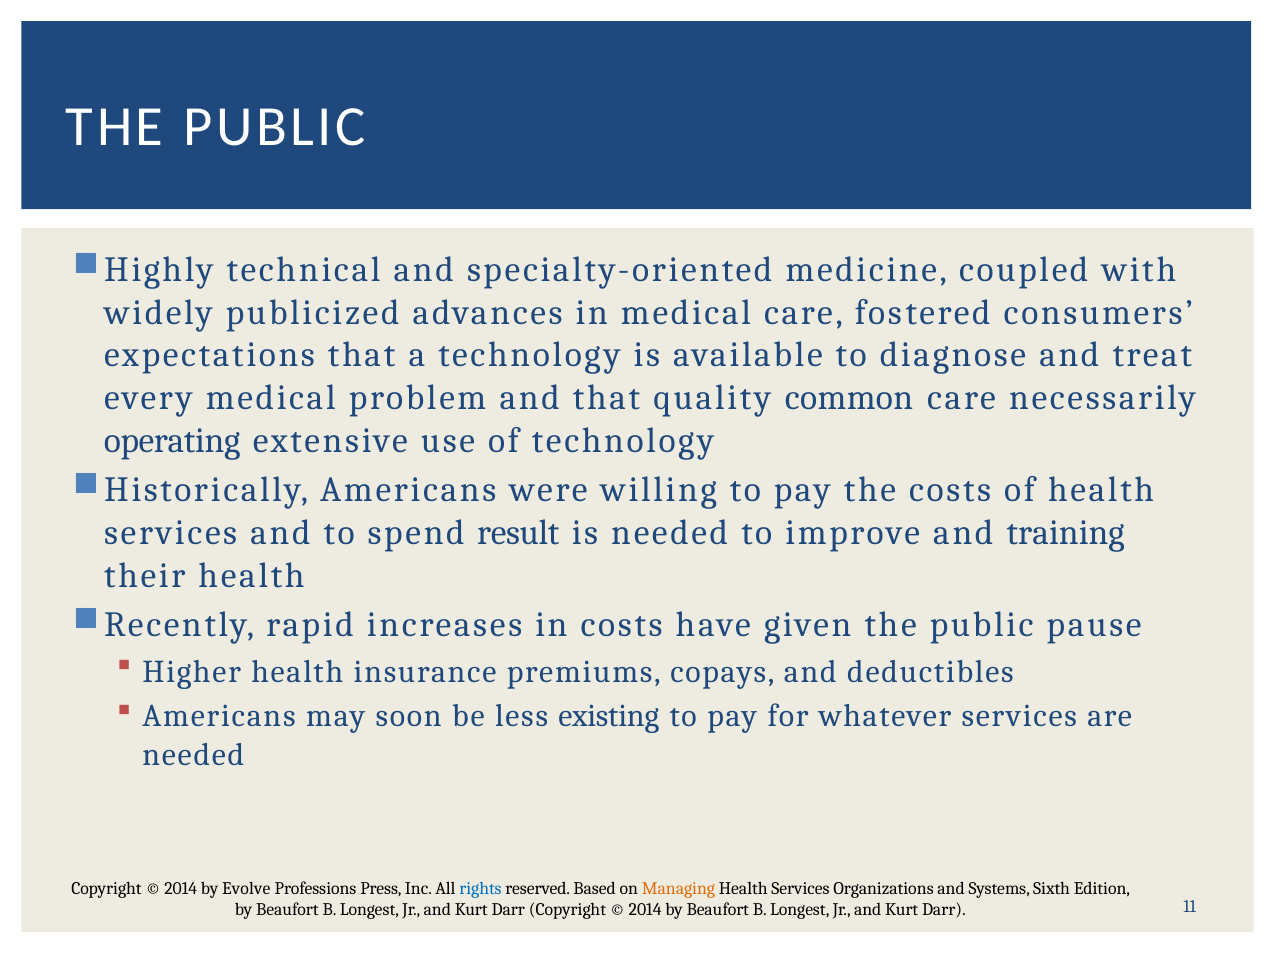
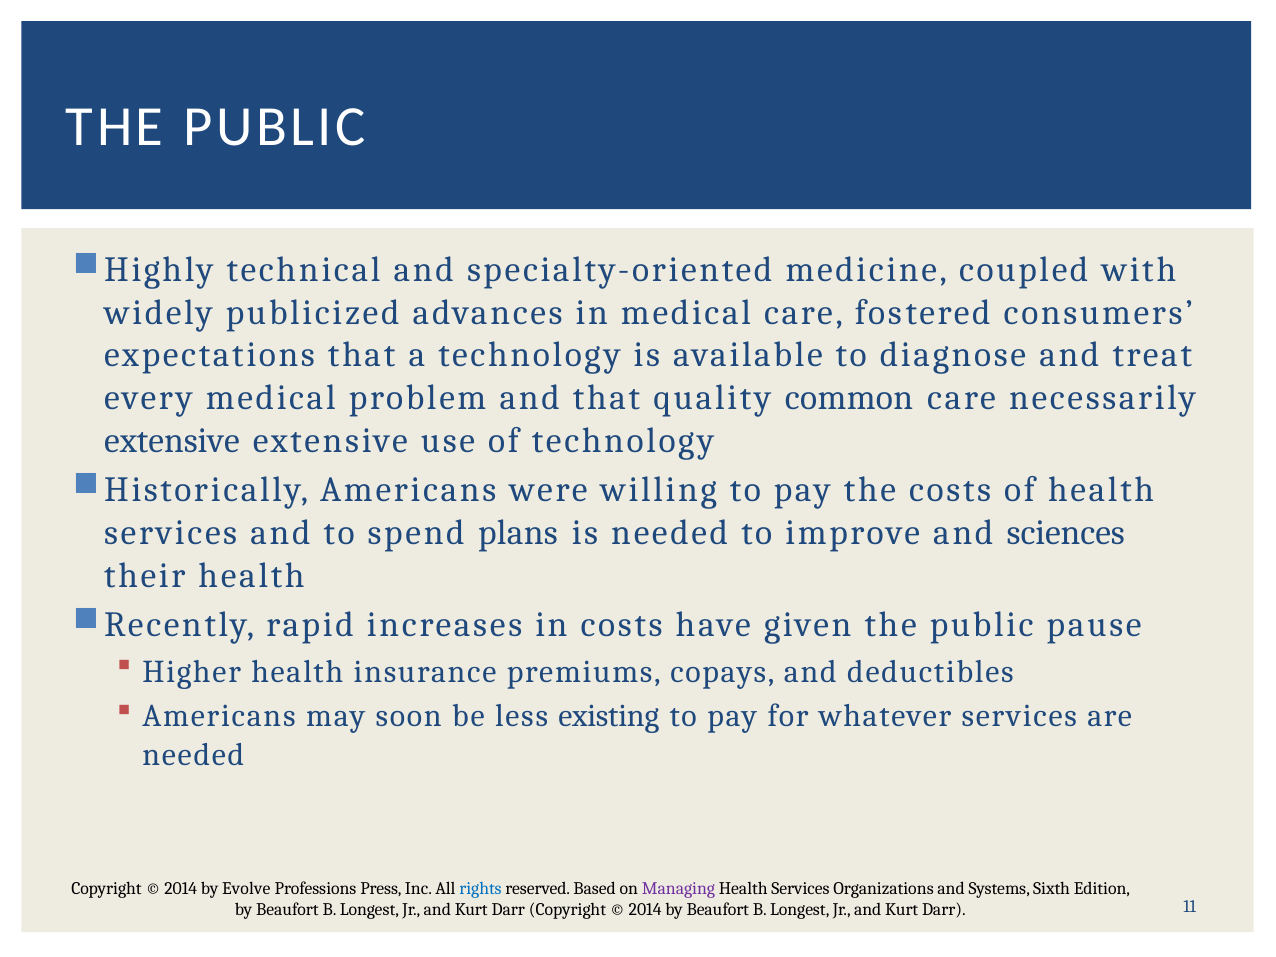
operating: operating -> extensive (172, 440)
result: result -> plans (518, 533)
training: training -> sciences (1066, 533)
Managing colour: orange -> purple (678, 888)
